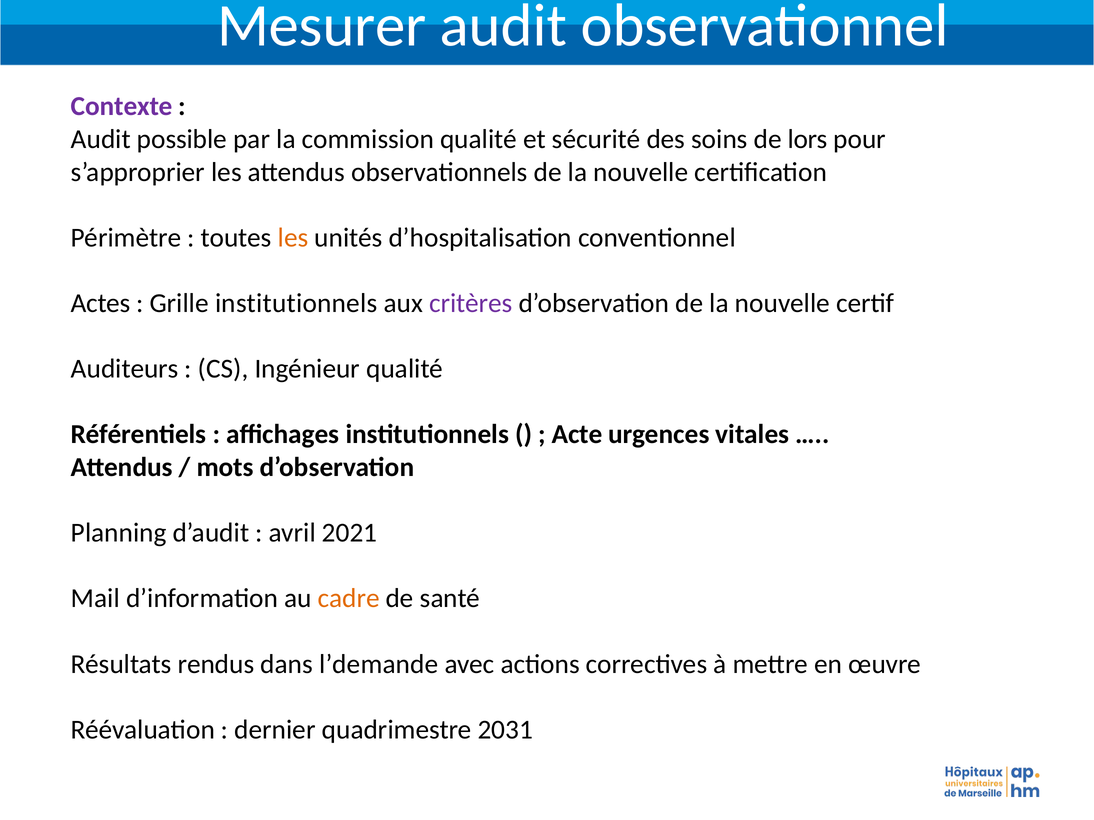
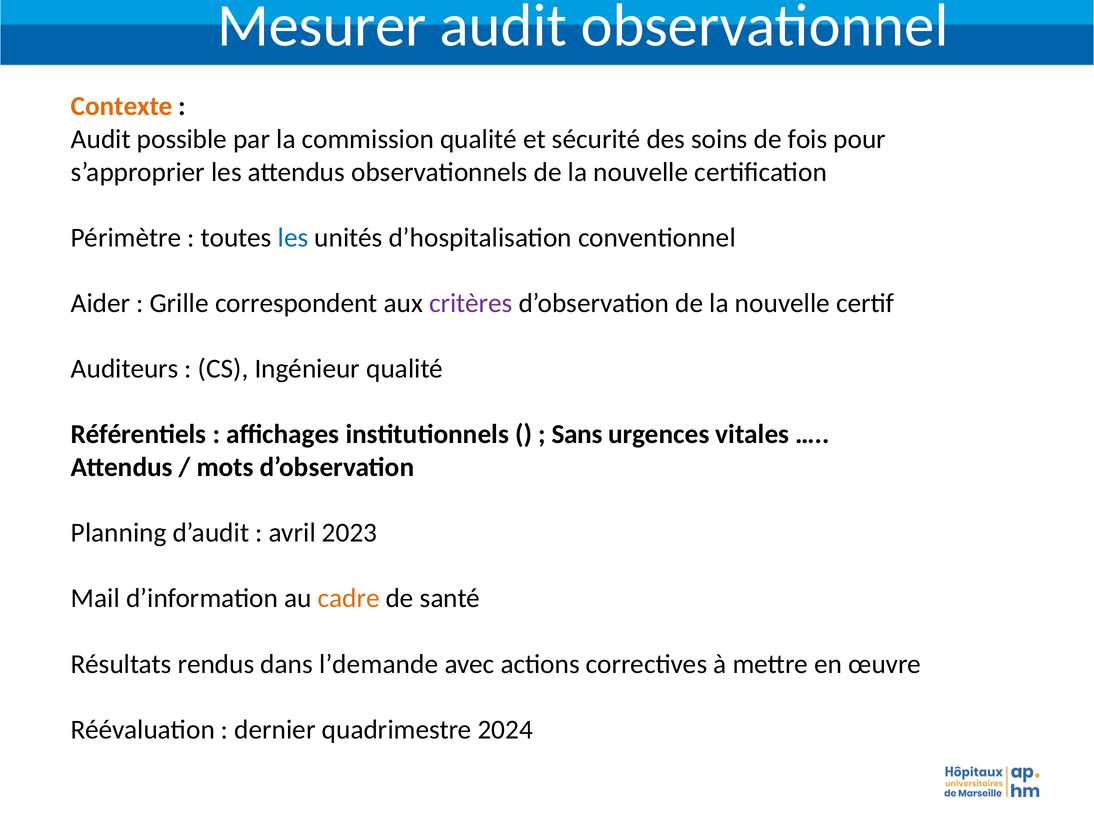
Contexte colour: purple -> orange (122, 107)
lors: lors -> fois (808, 139)
les colour: orange -> blue (293, 238)
Actes: Actes -> Aider (101, 303)
Grille institutionnels: institutionnels -> correspondent (296, 303)
Acte: Acte -> Sans (577, 435)
2021: 2021 -> 2023 (350, 533)
2031: 2031 -> 2024 (505, 730)
